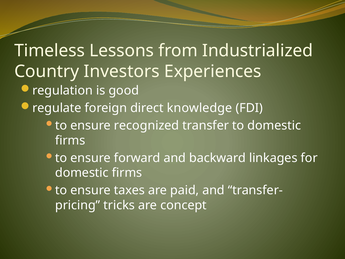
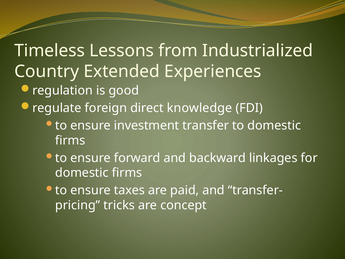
Investors: Investors -> Extended (122, 71)
recognized: recognized -> investment (147, 125)
